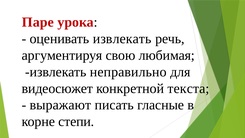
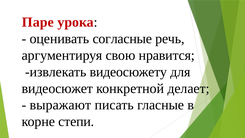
оценивать извлекать: извлекать -> согласные (122, 39)
любимая: любимая -> нравится (167, 55)
неправильно: неправильно -> видеосюжету (128, 72)
текста: текста -> делает (188, 88)
